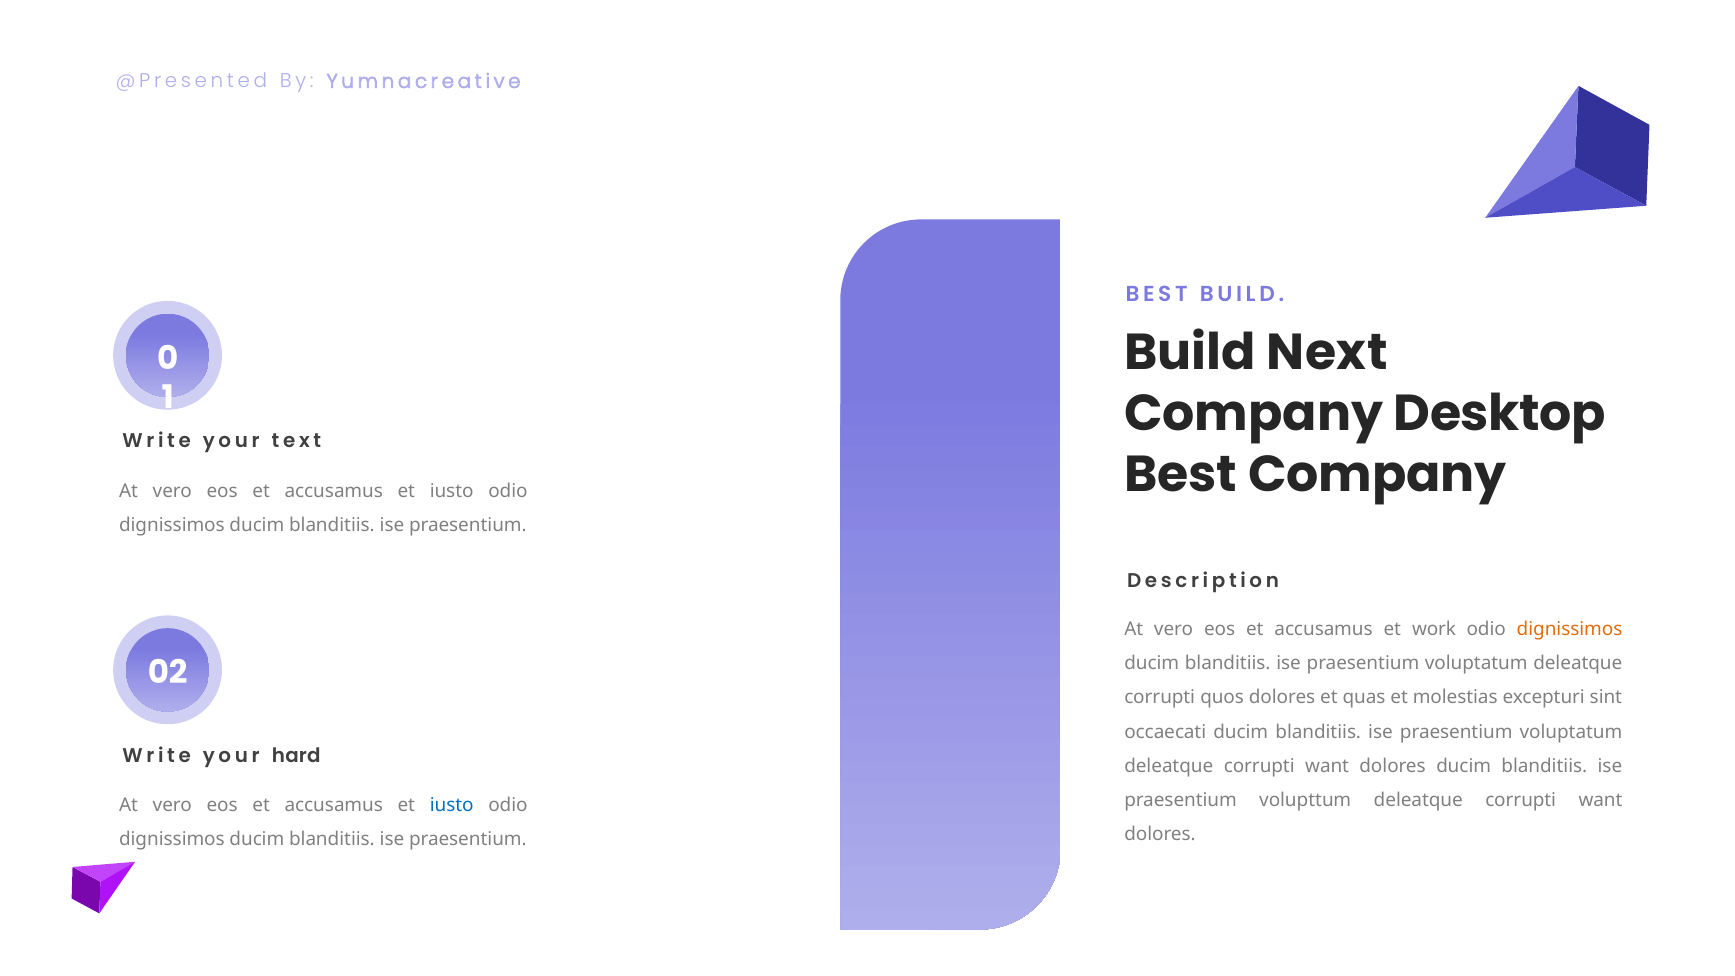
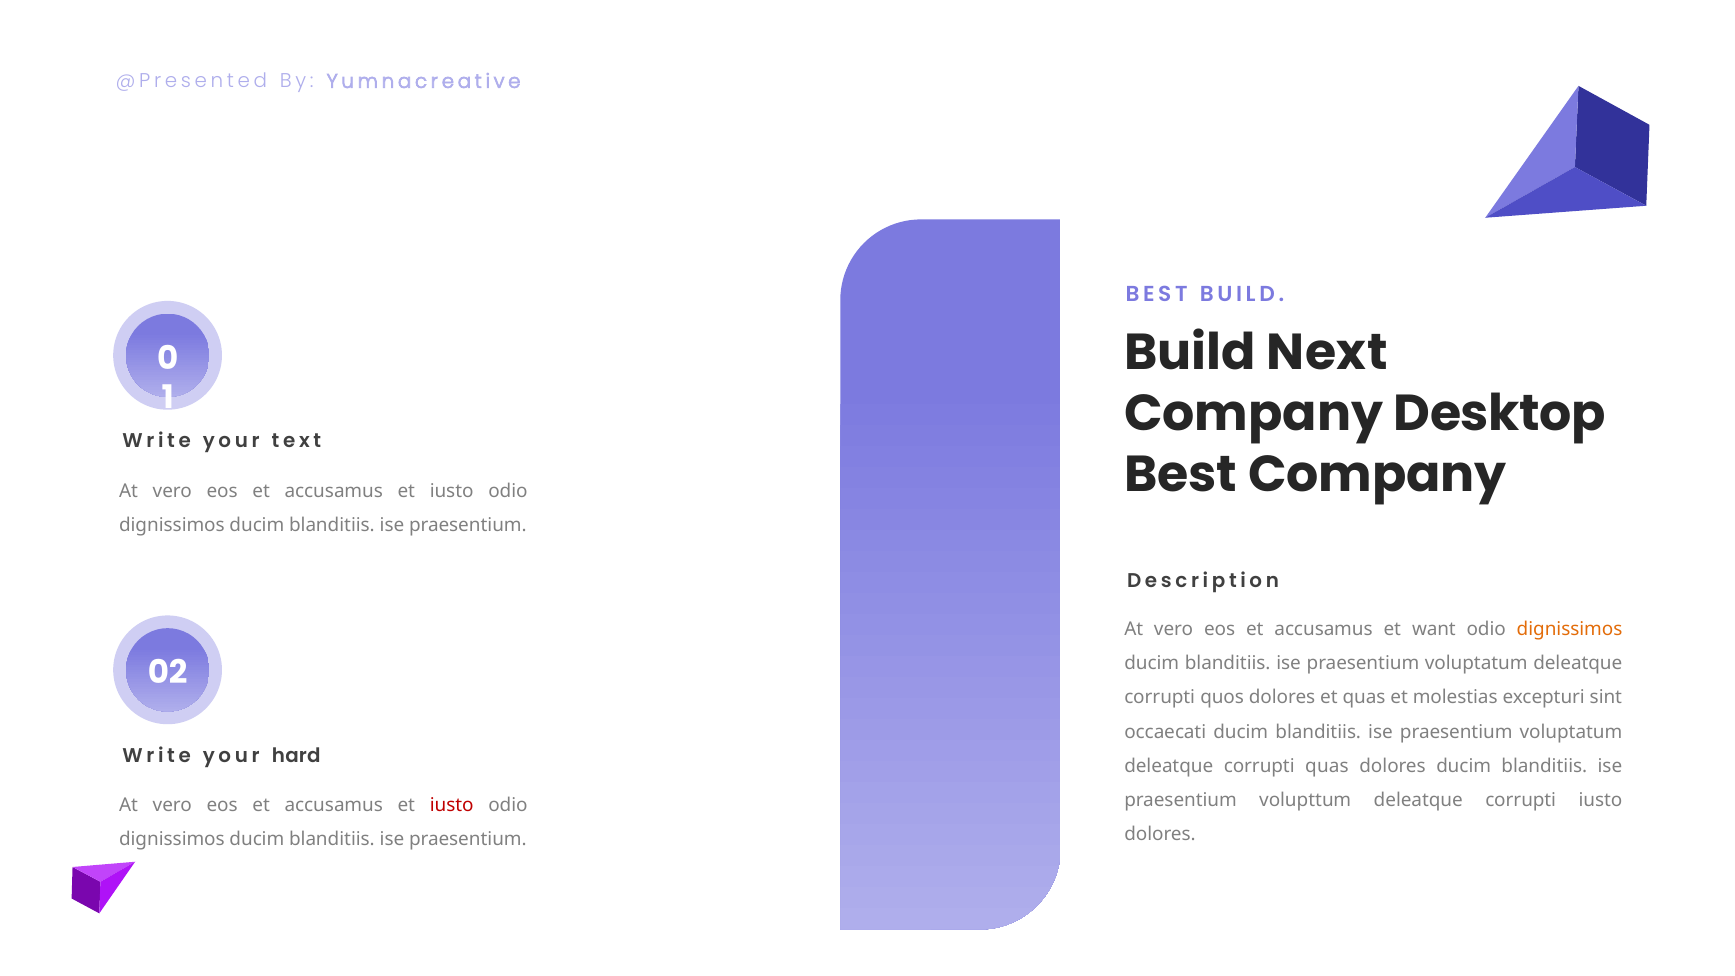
work: work -> want (1434, 629)
want: want -> quas (1327, 766)
volupttum deleatque corrupti want: want -> iusto (1601, 800)
iusto colour: blue -> red (452, 805)
